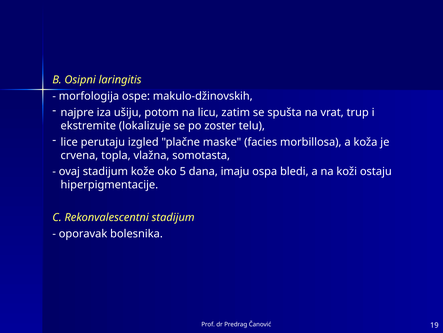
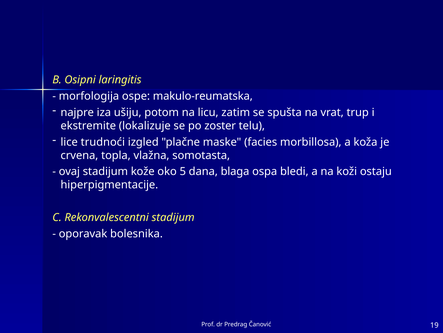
makulo-džinovskih: makulo-džinovskih -> makulo-reumatska (203, 96)
perutaju: perutaju -> trudnoći (103, 142)
imaju: imaju -> blaga (235, 171)
